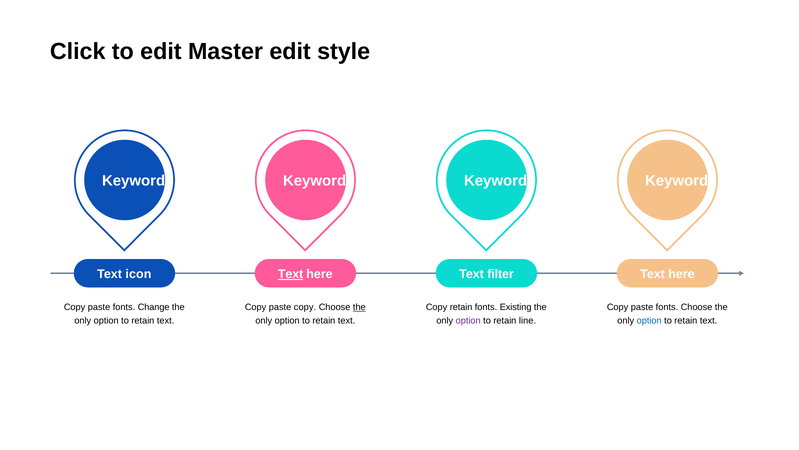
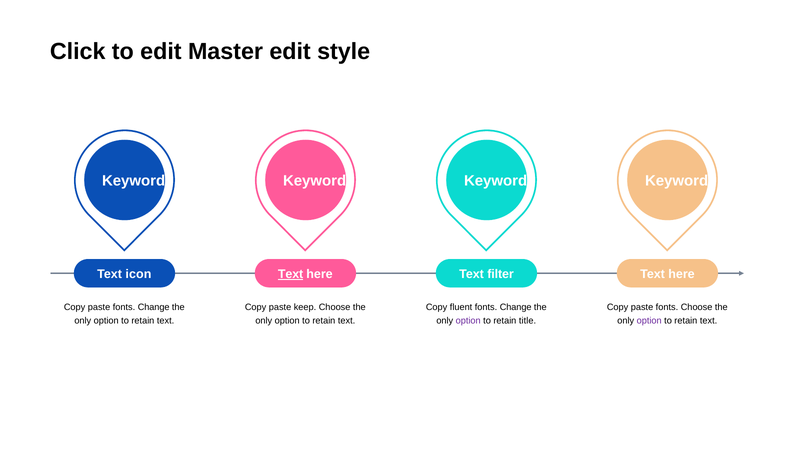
paste copy: copy -> keep (305, 307)
the underline: present -> none (359, 307)
Copy retain: retain -> fluent (461, 307)
Existing: Existing -> Change (516, 307)
line: line -> title (528, 320)
option colour: blue -> purple (649, 320)
